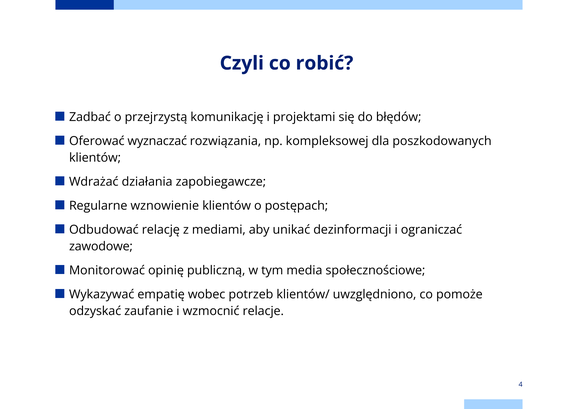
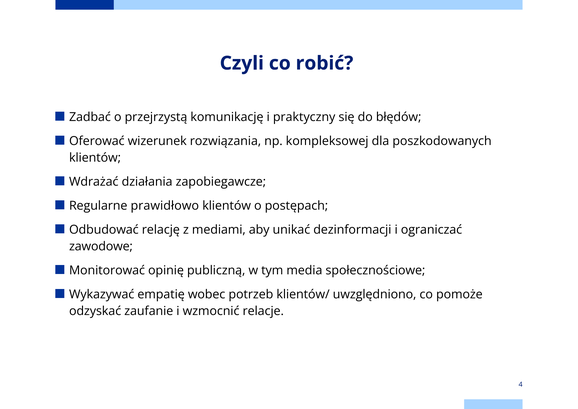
projektami: projektami -> praktyczny (304, 117)
wyznaczać: wyznaczać -> wizerunek (157, 141)
wznowienie: wznowienie -> prawidłowo (165, 206)
